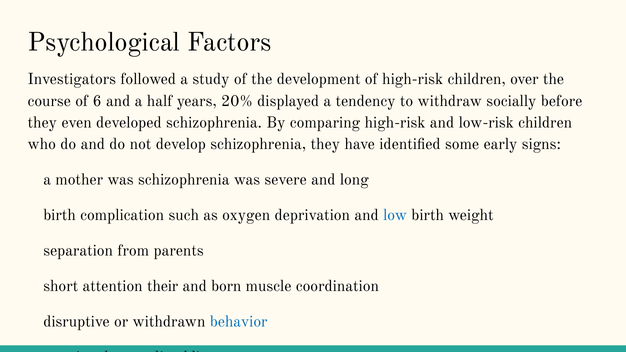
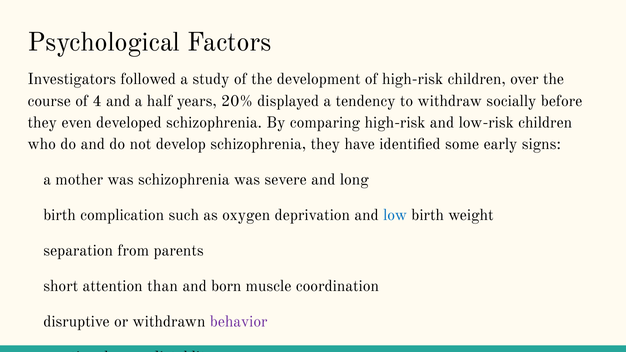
6: 6 -> 4 (97, 101)
their: their -> than (163, 286)
behavior colour: blue -> purple (239, 322)
